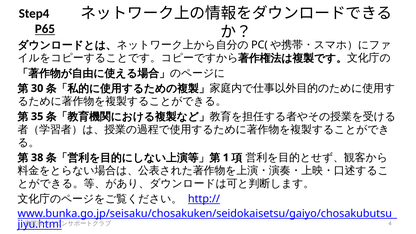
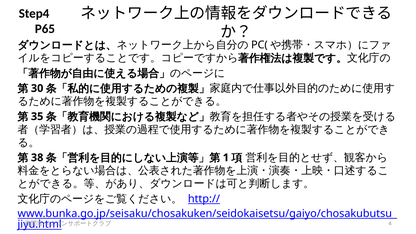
P65 underline: present -> none (45, 29)
